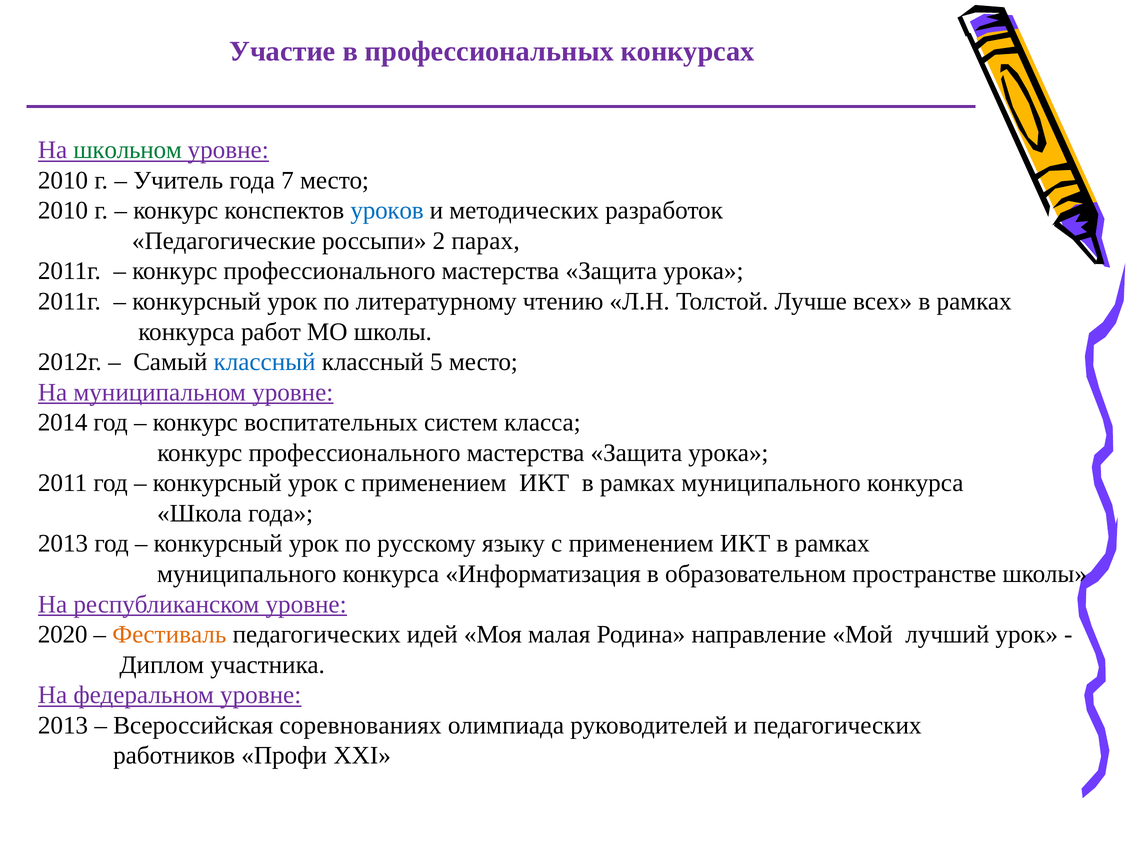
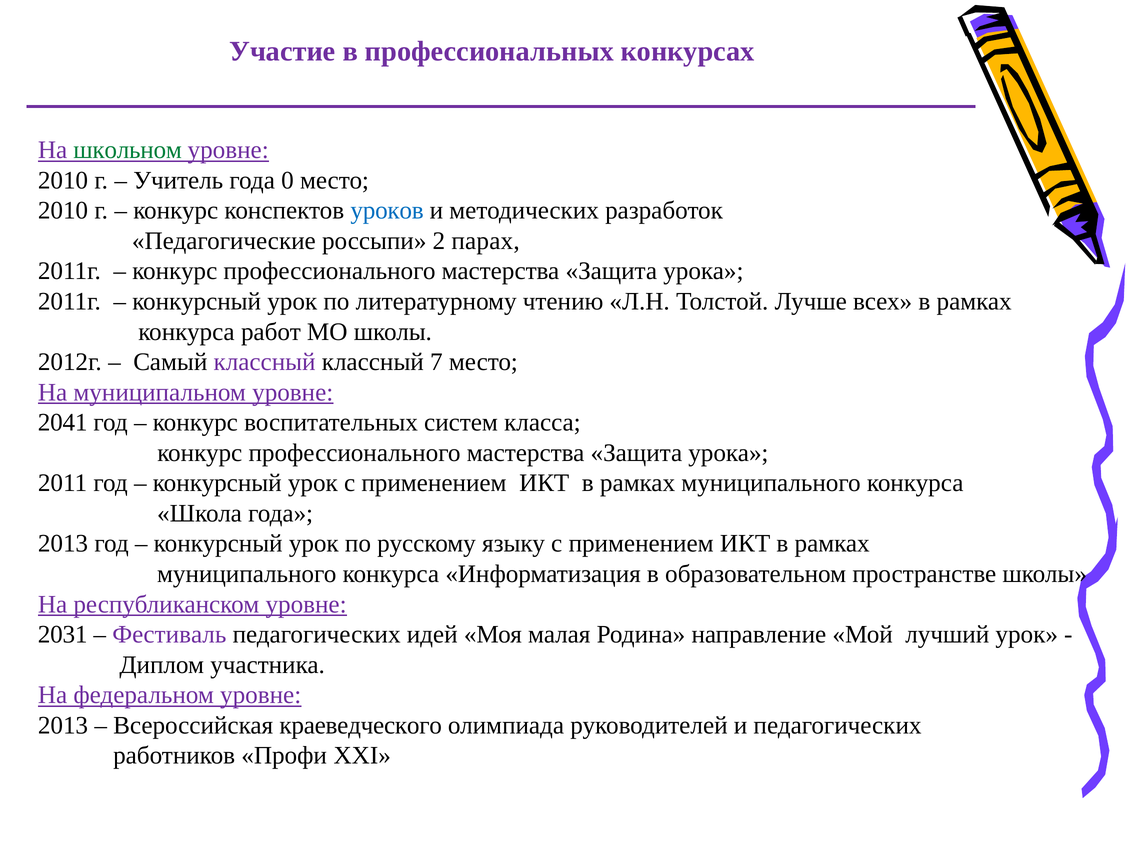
7: 7 -> 0 (287, 180)
классный colour: blue -> purple (265, 362)
5: 5 -> 7 (436, 362)
2014: 2014 -> 2041 (63, 422)
2020: 2020 -> 2031 (63, 634)
Фестиваль colour: orange -> purple (169, 634)
соревнованиях: соревнованиях -> краеведческого (361, 725)
